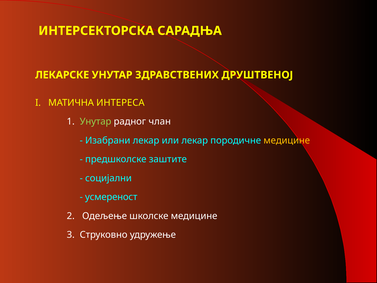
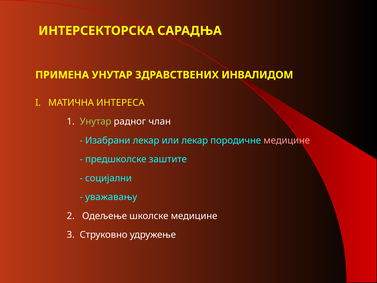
ЛЕКАРСКЕ: ЛЕКАРСКЕ -> ПРИМЕНА (62, 75)
ДРУШТВЕНОЈ: ДРУШТВЕНОЈ -> ИНВАЛИДОМ (257, 75)
медицине colour: yellow -> pink (287, 140)
усмереност: усмереност -> уважавању (111, 197)
